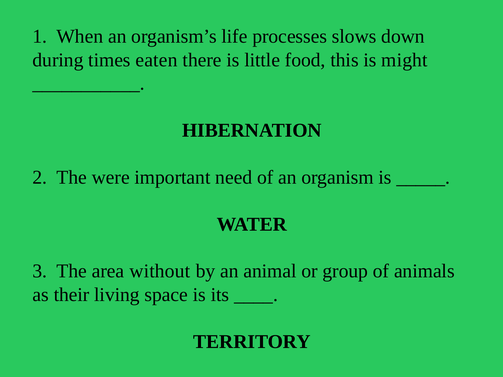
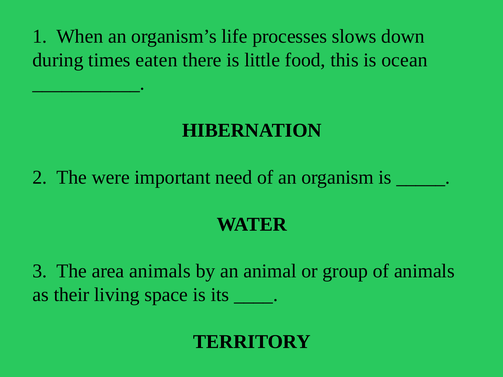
might: might -> ocean (405, 60)
area without: without -> animals (160, 271)
